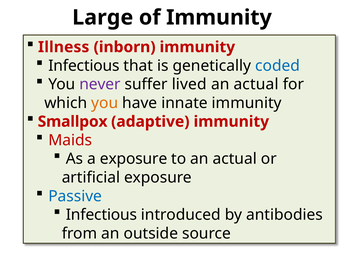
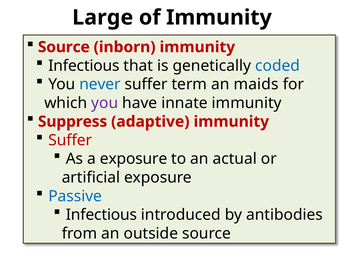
Illness: Illness -> Source (64, 47)
never colour: purple -> blue (100, 84)
lived: lived -> term (189, 84)
actual: actual -> maids (256, 84)
you colour: orange -> purple (105, 103)
Smallpox: Smallpox -> Suppress (73, 122)
Maids: Maids -> Suffer (70, 141)
